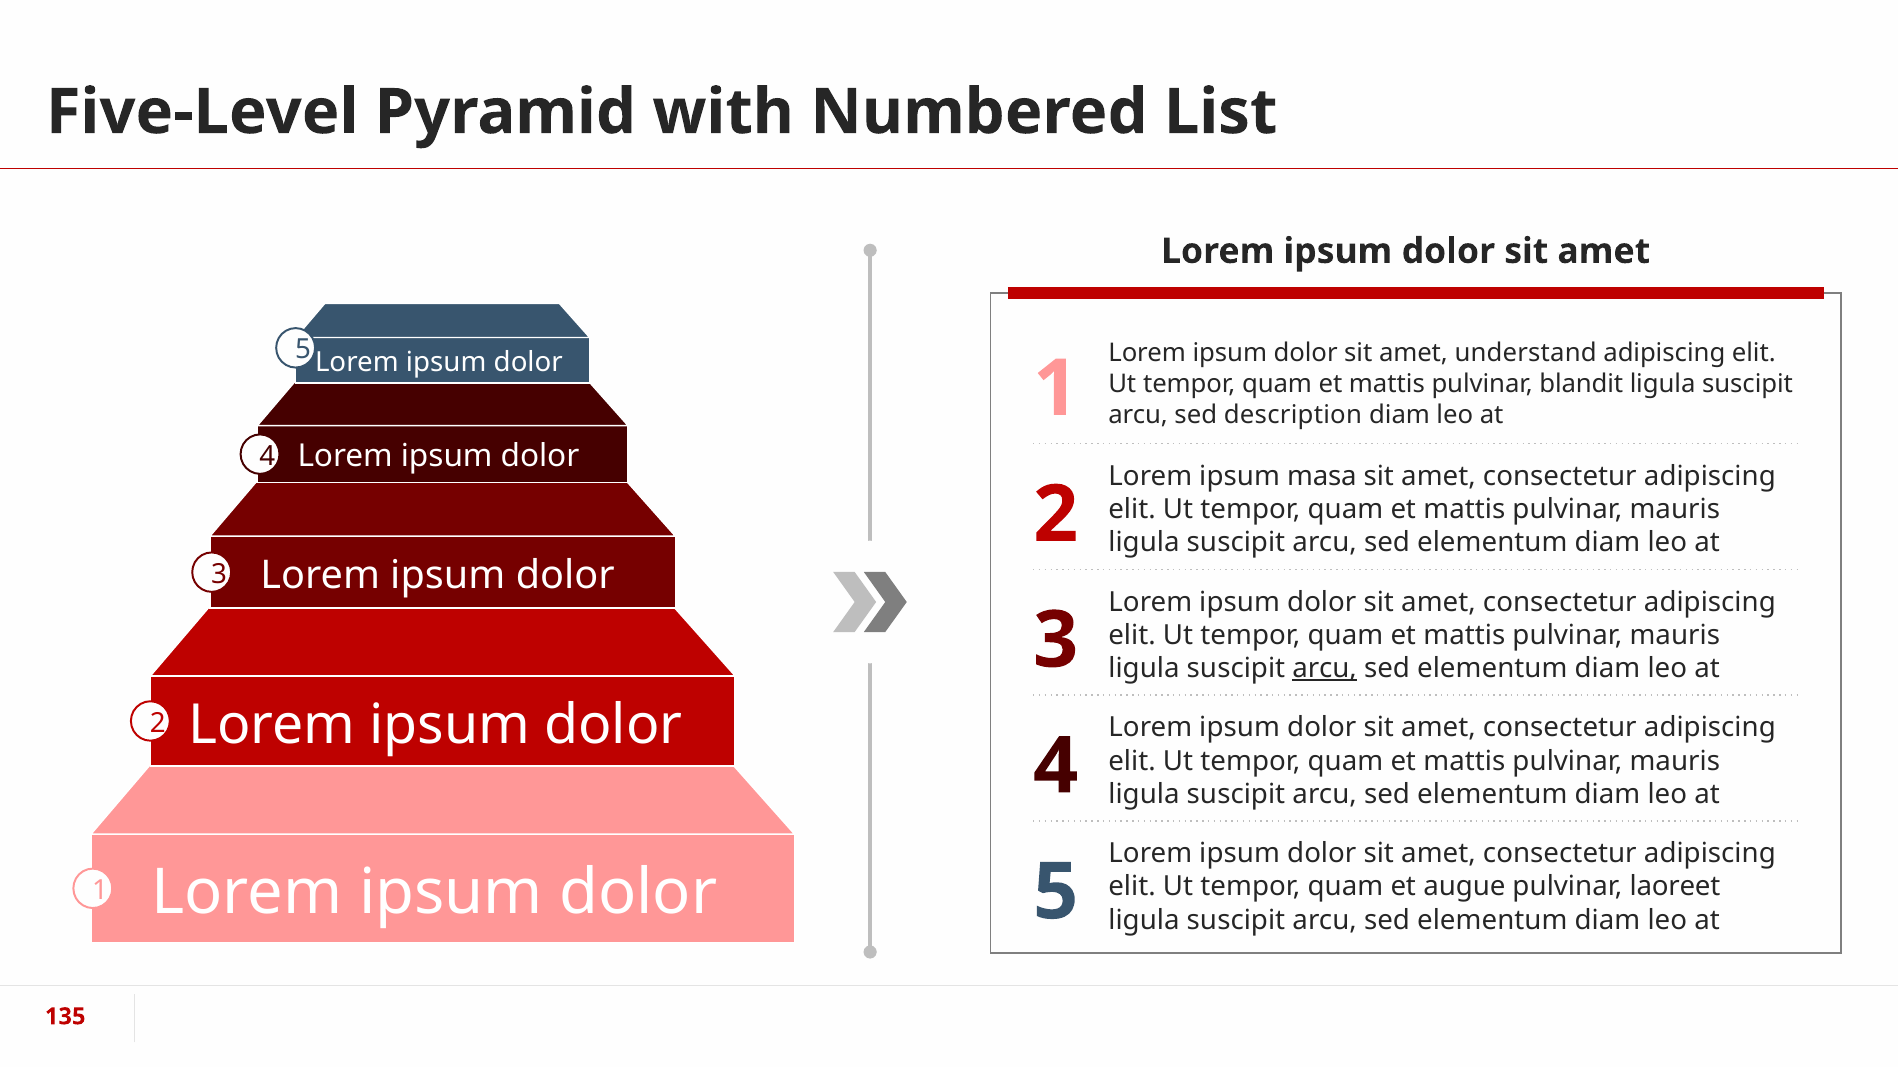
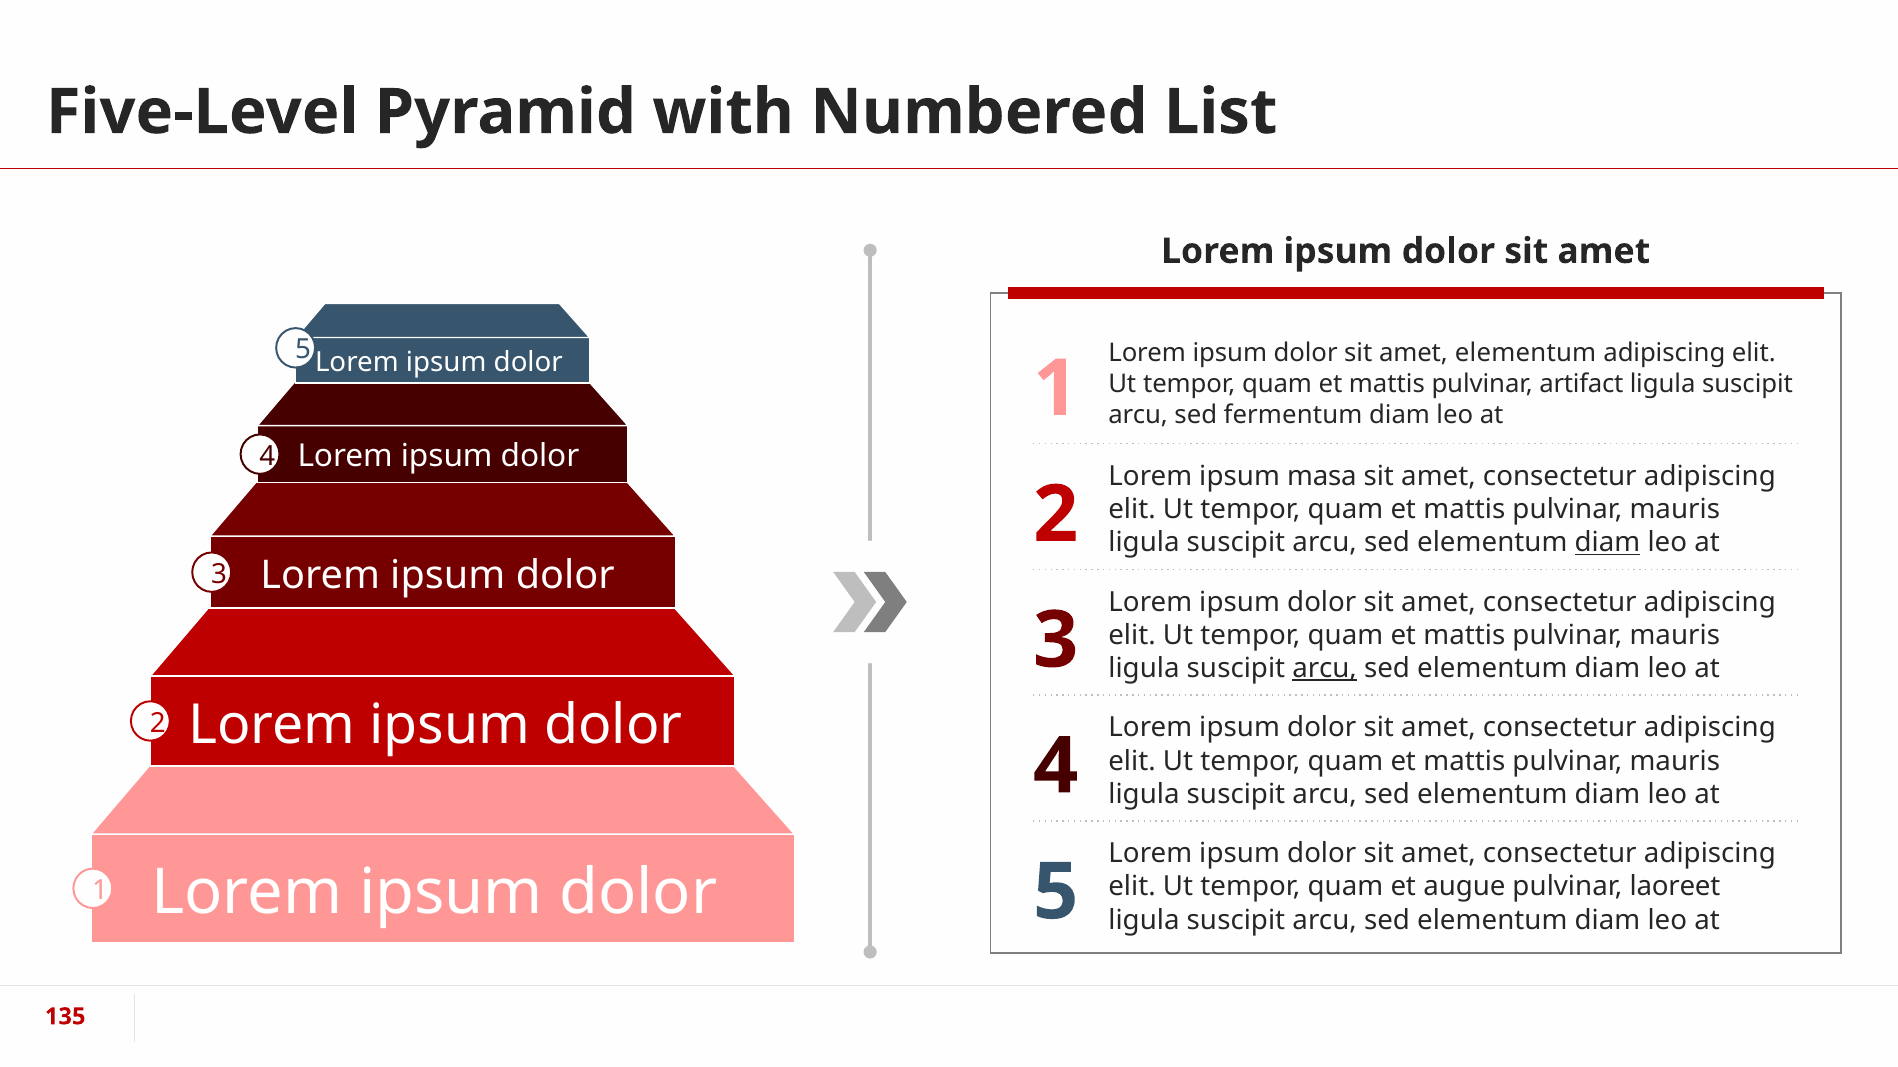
amet understand: understand -> elementum (1526, 353)
blandit: blandit -> artifact (1581, 384)
description: description -> fermentum (1293, 415)
diam underline: none -> present (1607, 543)
